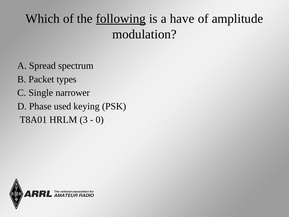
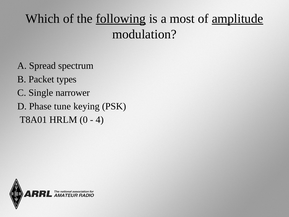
have: have -> most (182, 19)
amplitude underline: none -> present (237, 19)
used: used -> tune (62, 106)
3: 3 -> 0 (84, 120)
0: 0 -> 4 (100, 120)
